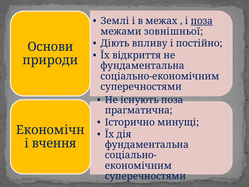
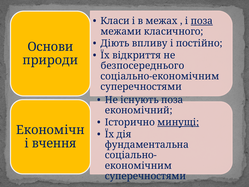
Землі: Землі -> Класи (115, 21)
зовнішньої: зовнішньої -> класичного (174, 31)
фундаментальна: фундаментальна -> безпосереднього (142, 66)
прагматична: прагматична -> економічний (139, 110)
минущі underline: none -> present (178, 122)
